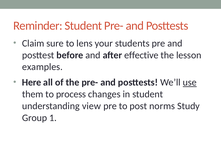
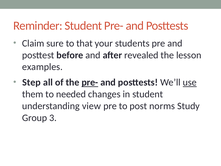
lens: lens -> that (85, 43)
effective: effective -> revealed (141, 55)
Here: Here -> Step (31, 82)
pre- underline: none -> present (90, 82)
process: process -> needed (71, 94)
1: 1 -> 3 (53, 118)
